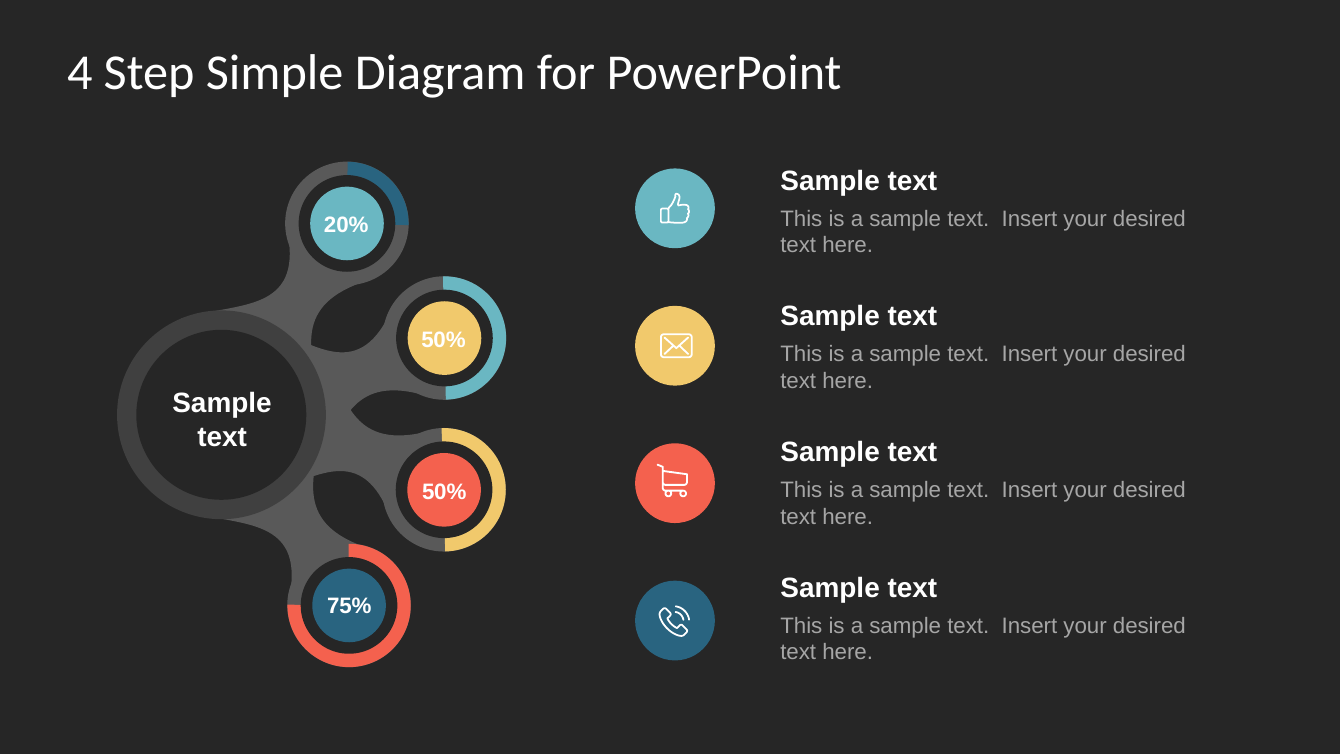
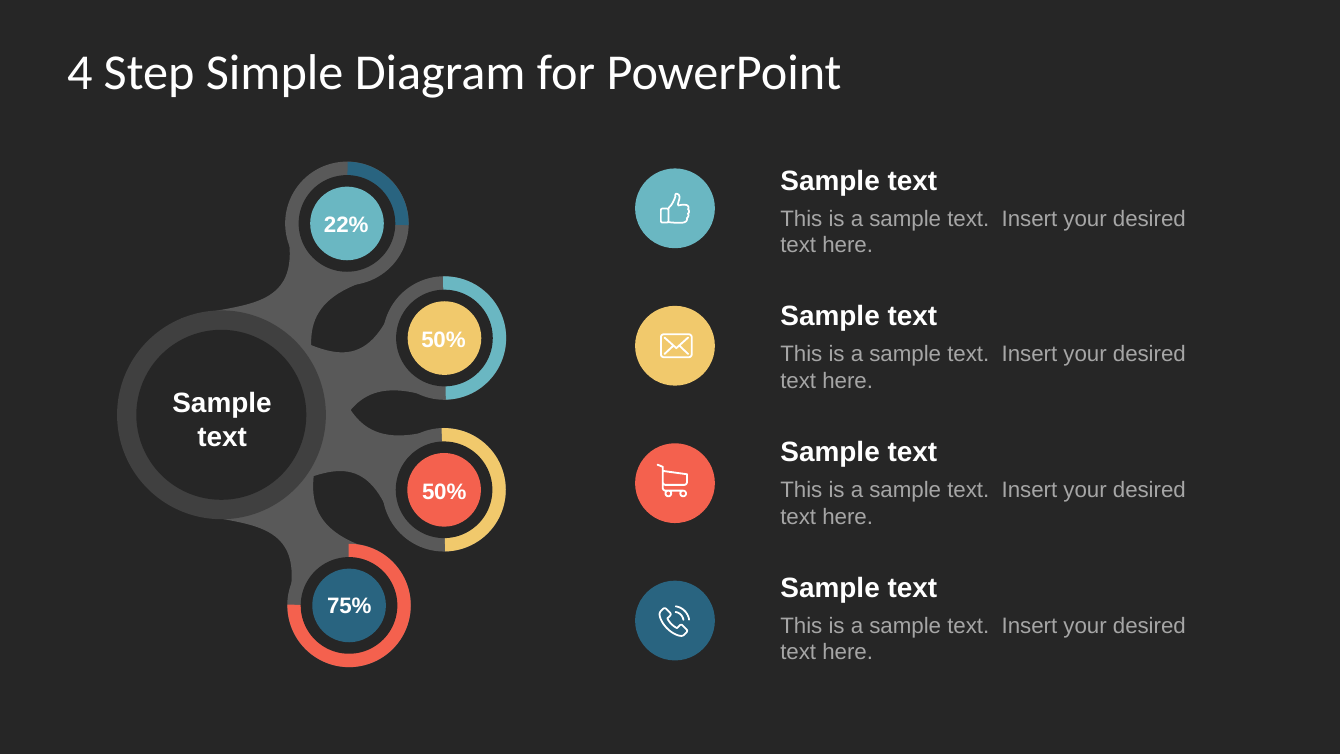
20%: 20% -> 22% (346, 225)
